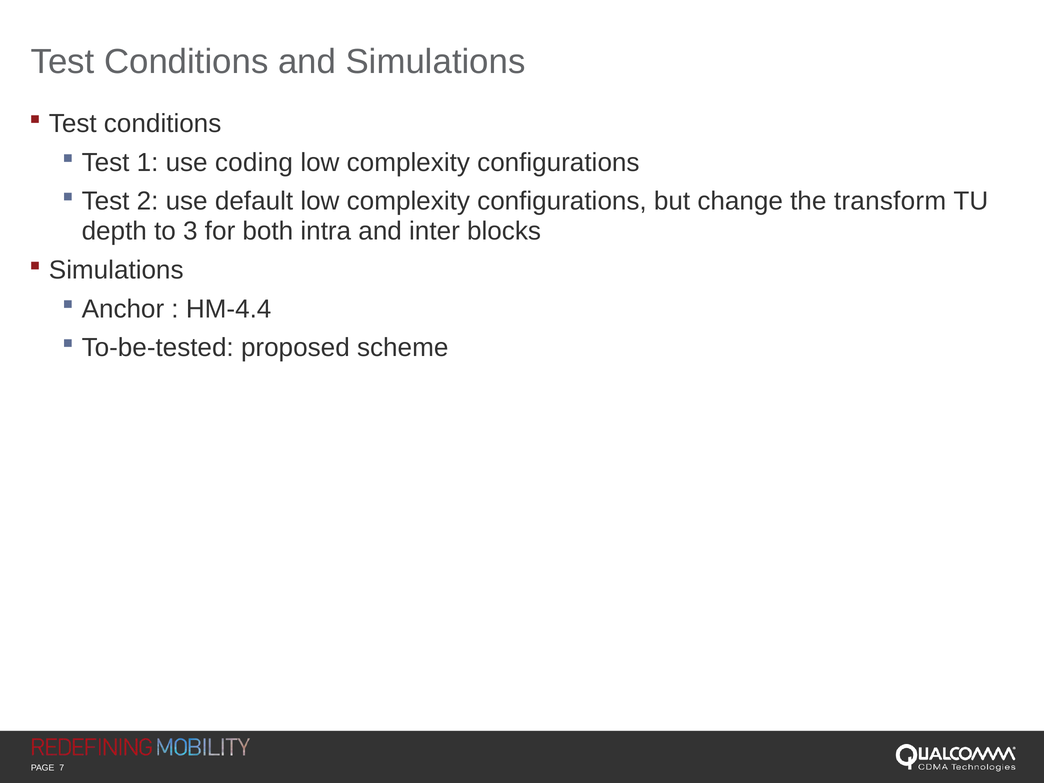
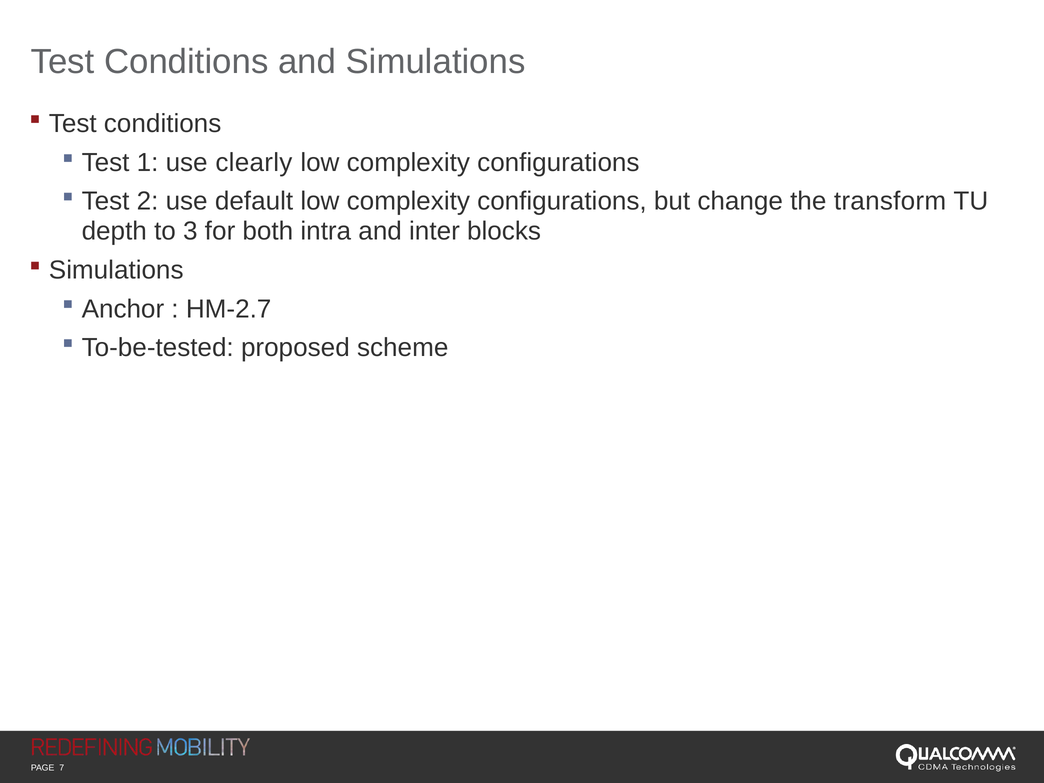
coding: coding -> clearly (254, 162)
HM-4.4: HM-4.4 -> HM-2.7 (229, 309)
